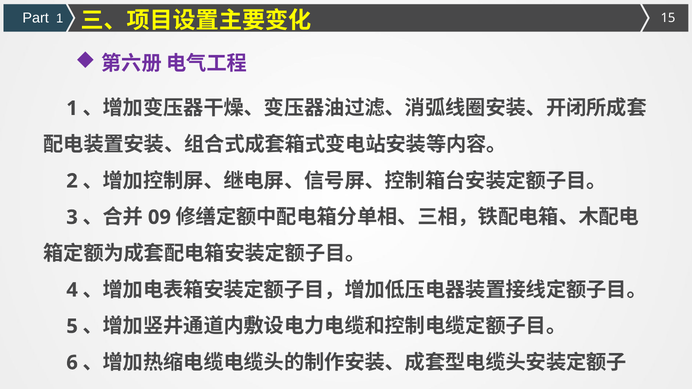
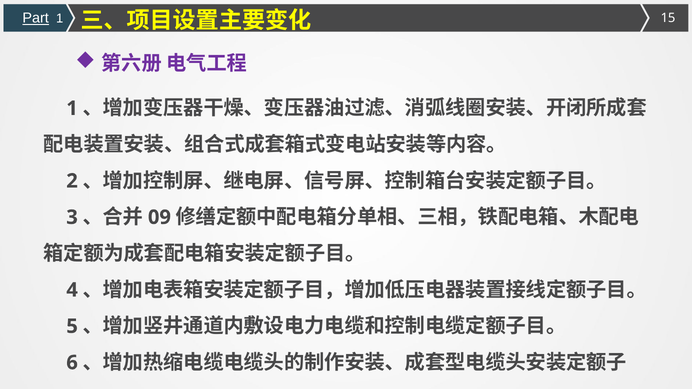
Part underline: none -> present (36, 18)
